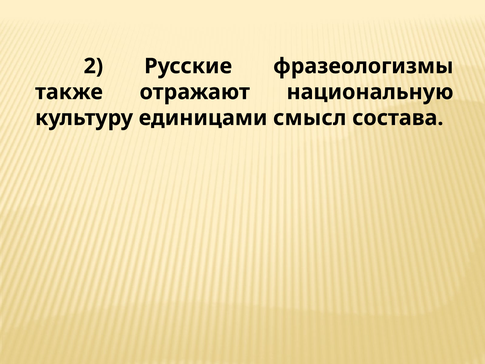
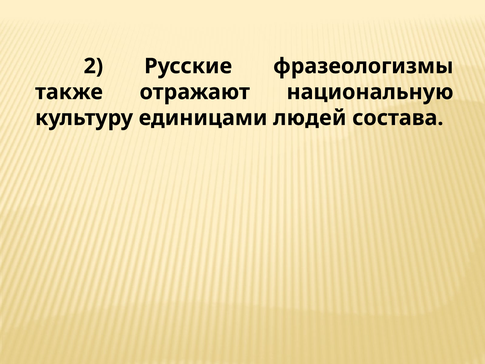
смысл: смысл -> людей (310, 118)
